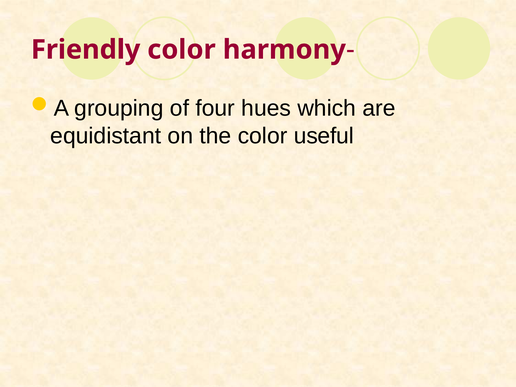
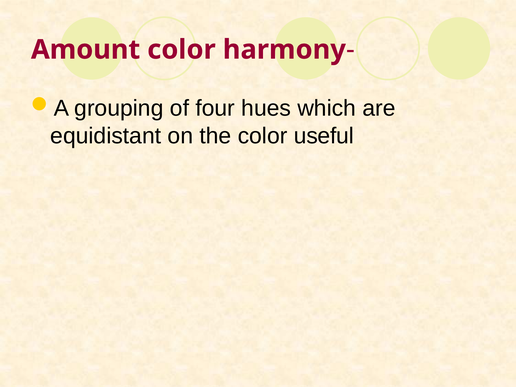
Friendly: Friendly -> Amount (86, 50)
